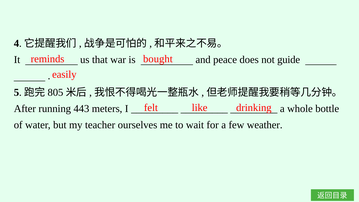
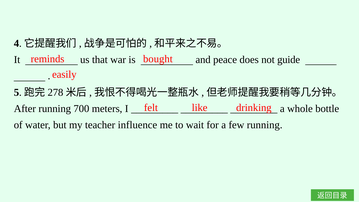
805: 805 -> 278 (55, 92)
443: 443 -> 700 (81, 109)
ourselves: ourselves -> influence (137, 125)
few weather: weather -> running (265, 125)
